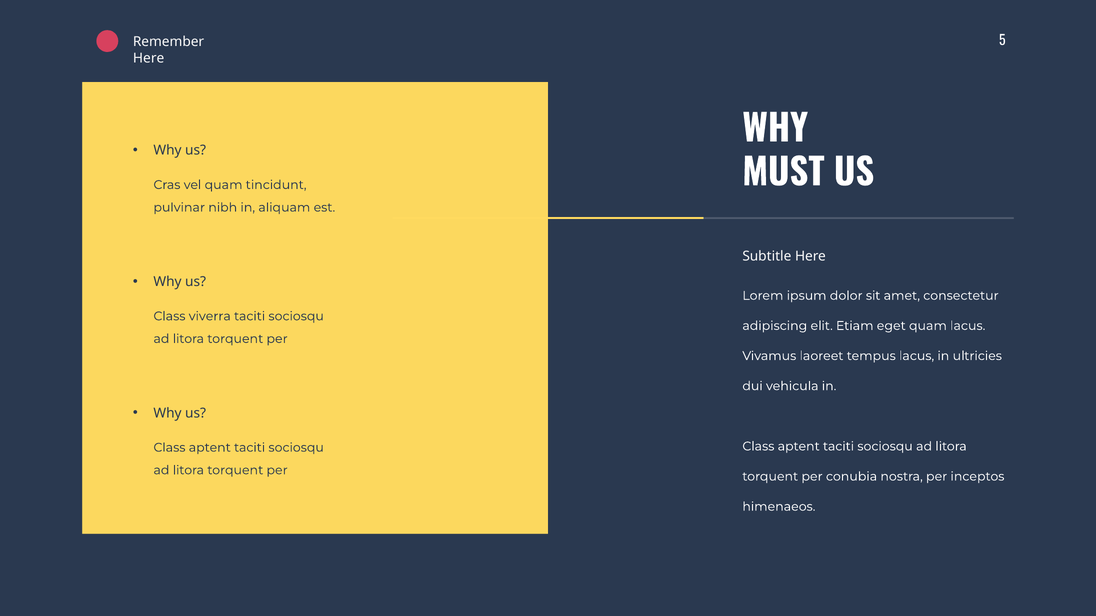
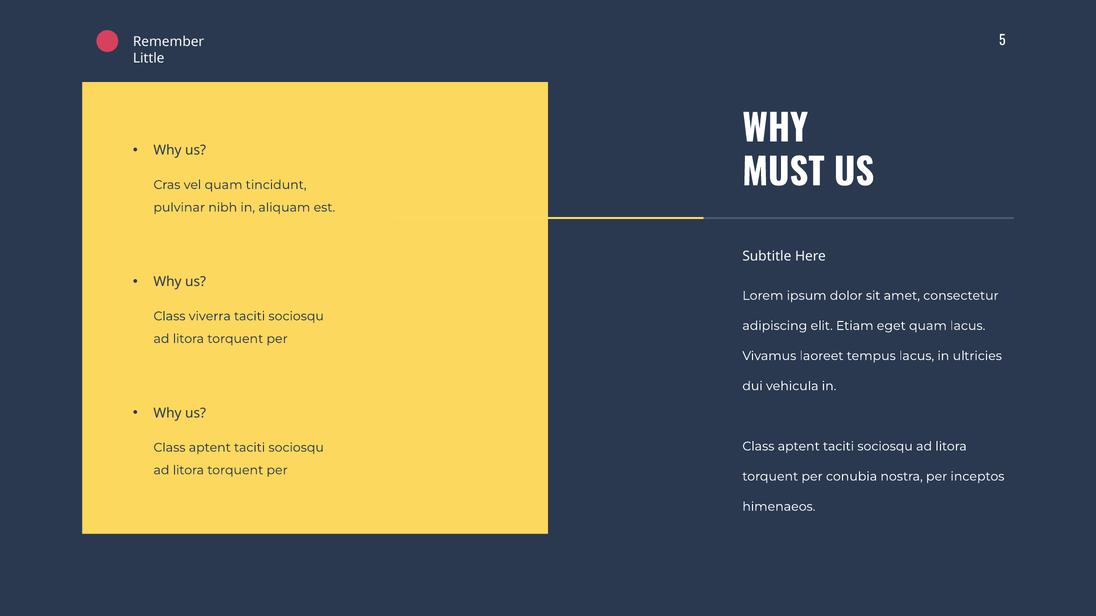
Here: Here -> Little (149, 58)
